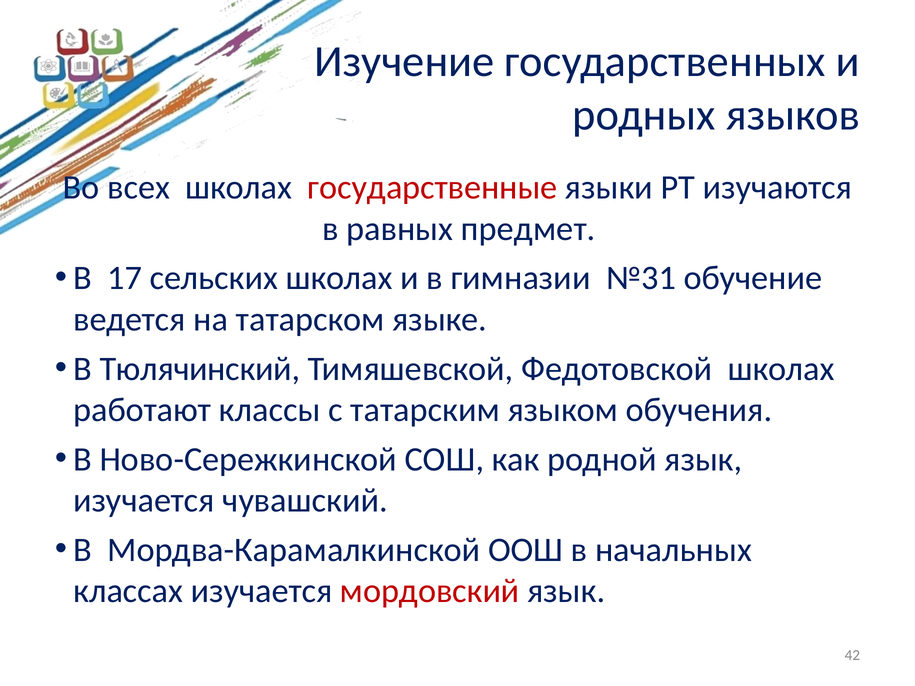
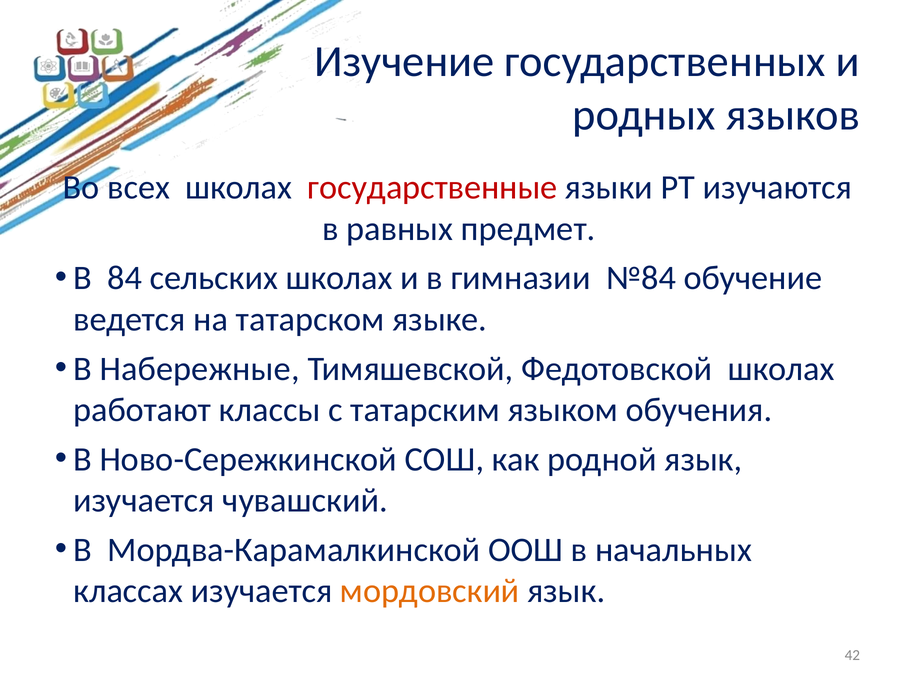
17: 17 -> 84 (125, 278)
№31: №31 -> №84 (641, 278)
Тюлячинский: Тюлячинский -> Набережные (200, 369)
мордовский colour: red -> orange (430, 591)
